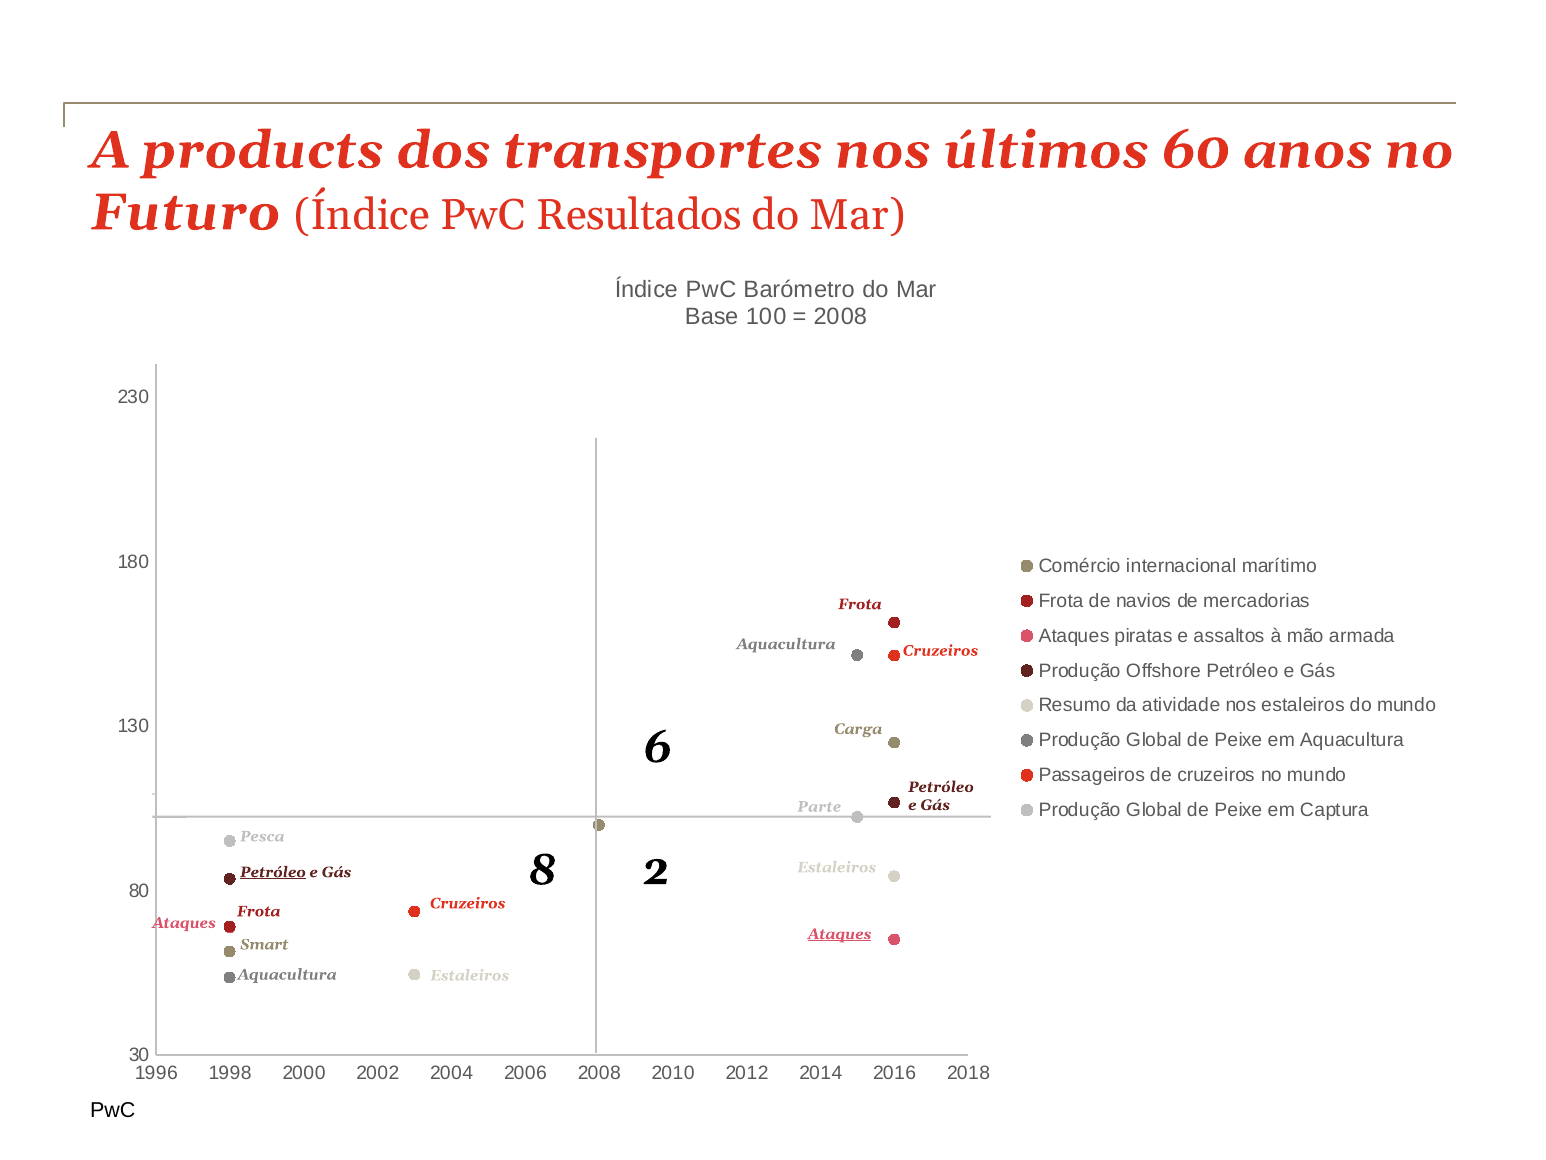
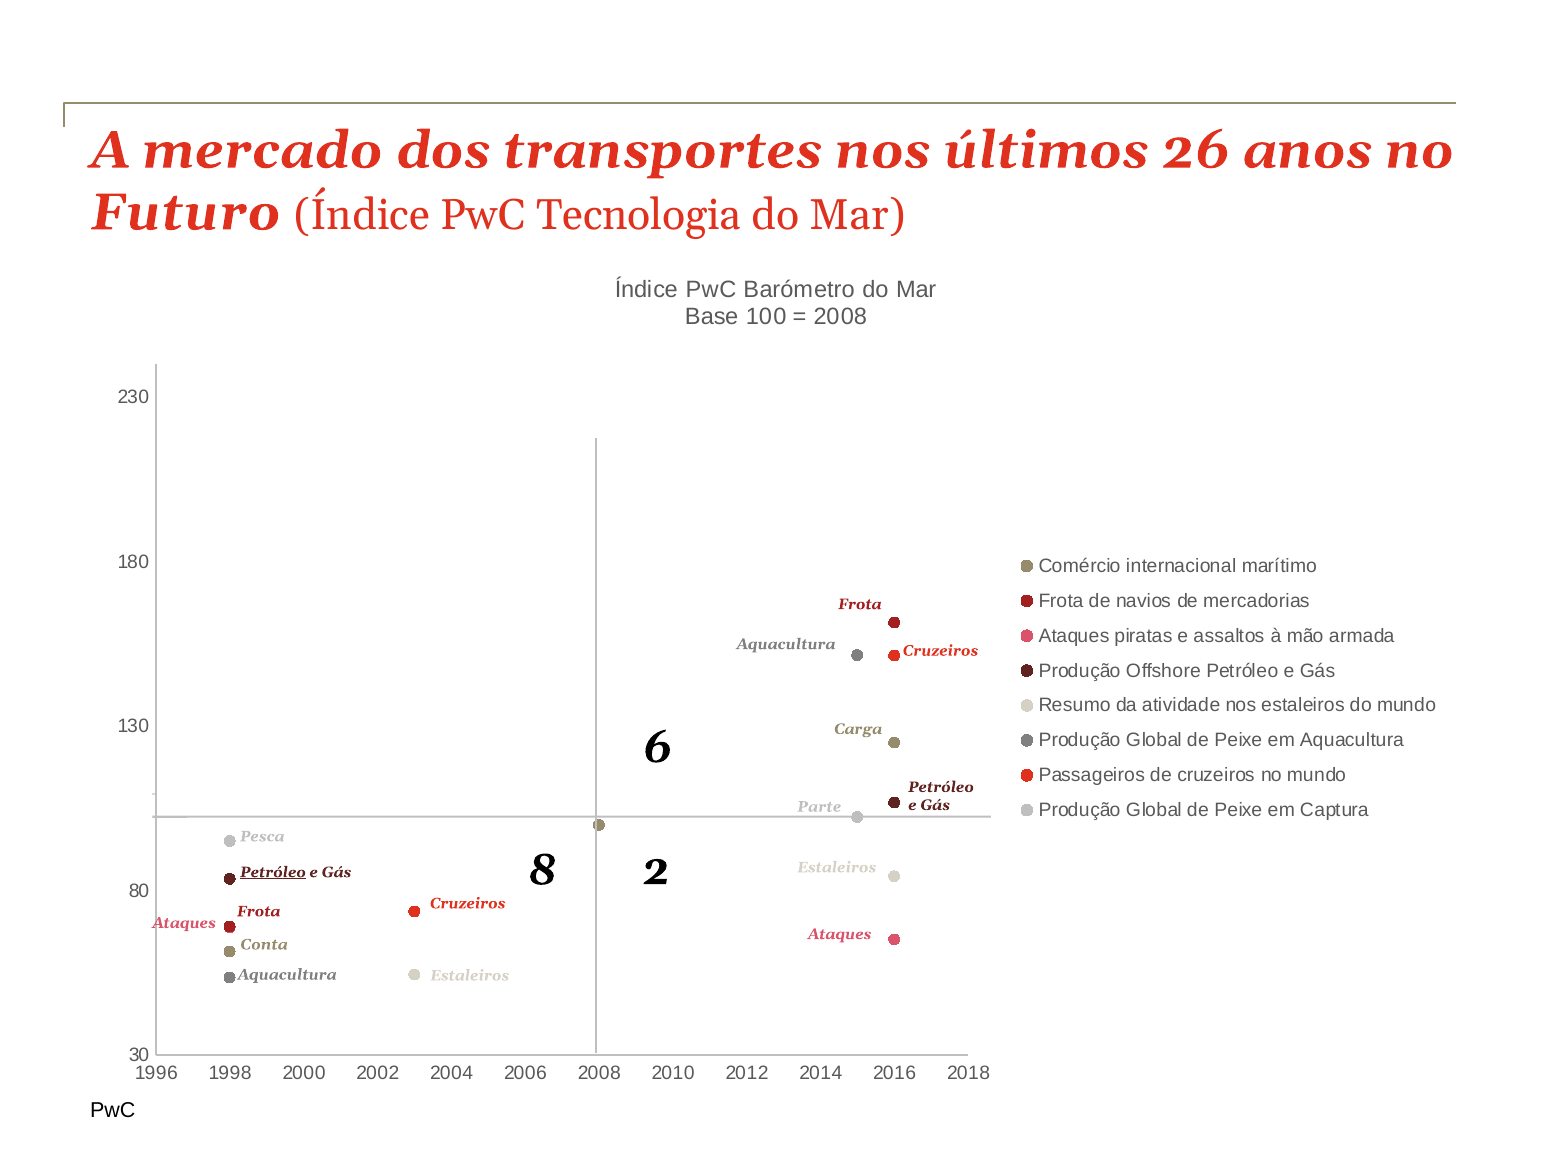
products: products -> mercado (263, 150)
60: 60 -> 26 (1196, 150)
Resultados: Resultados -> Tecnologia (639, 215)
Ataques underline: present -> none (840, 934)
Smart: Smart -> Conta (264, 944)
